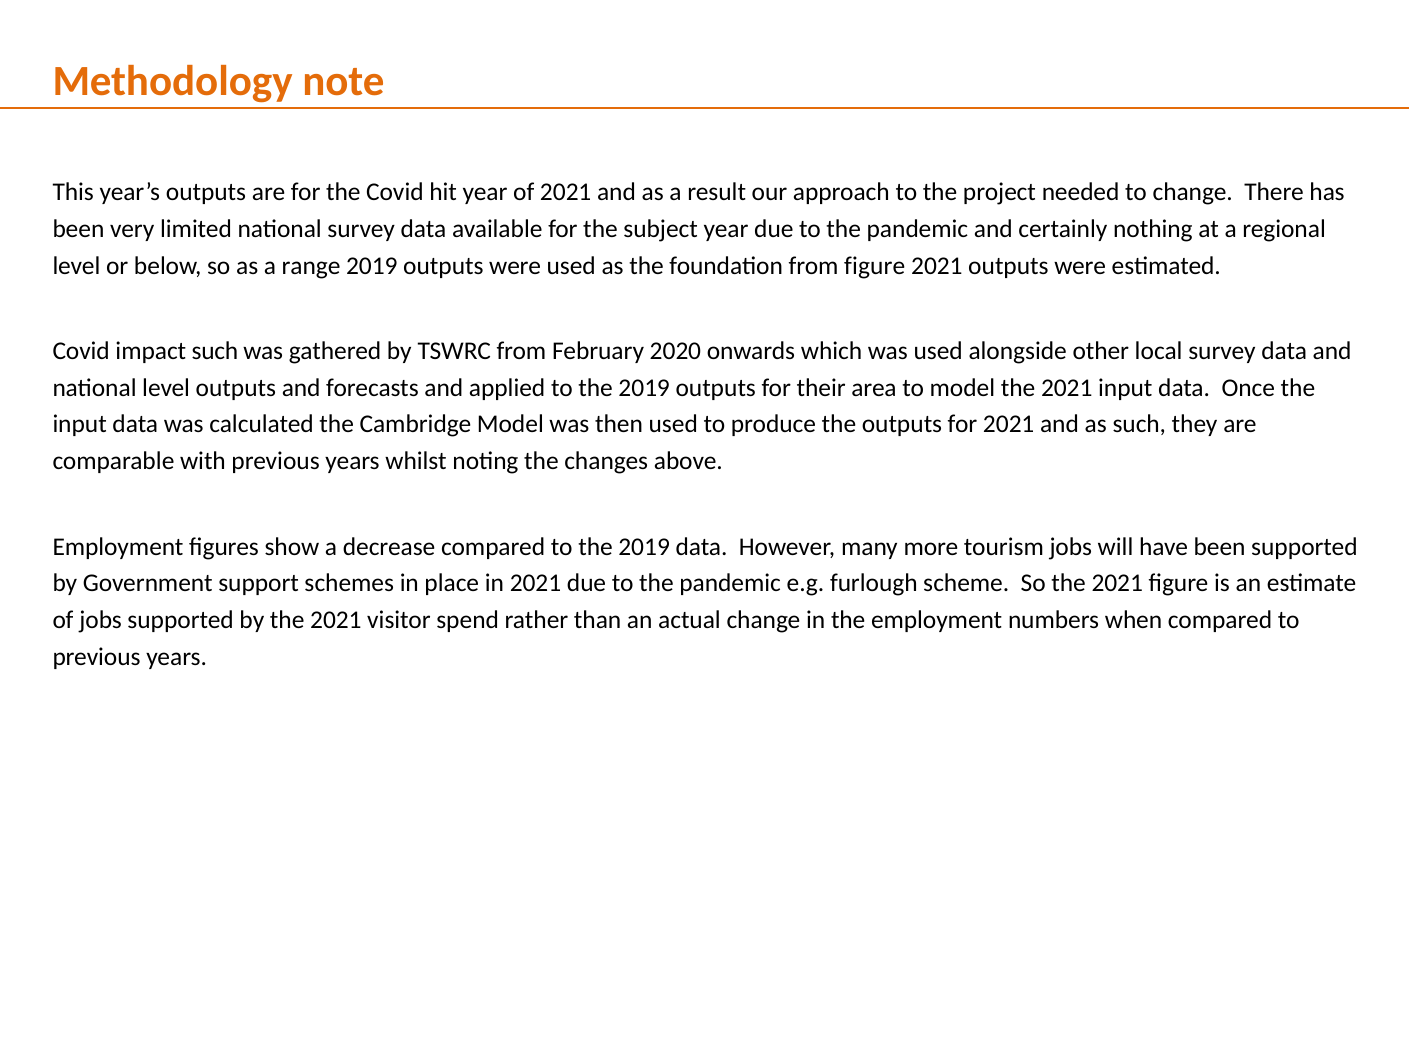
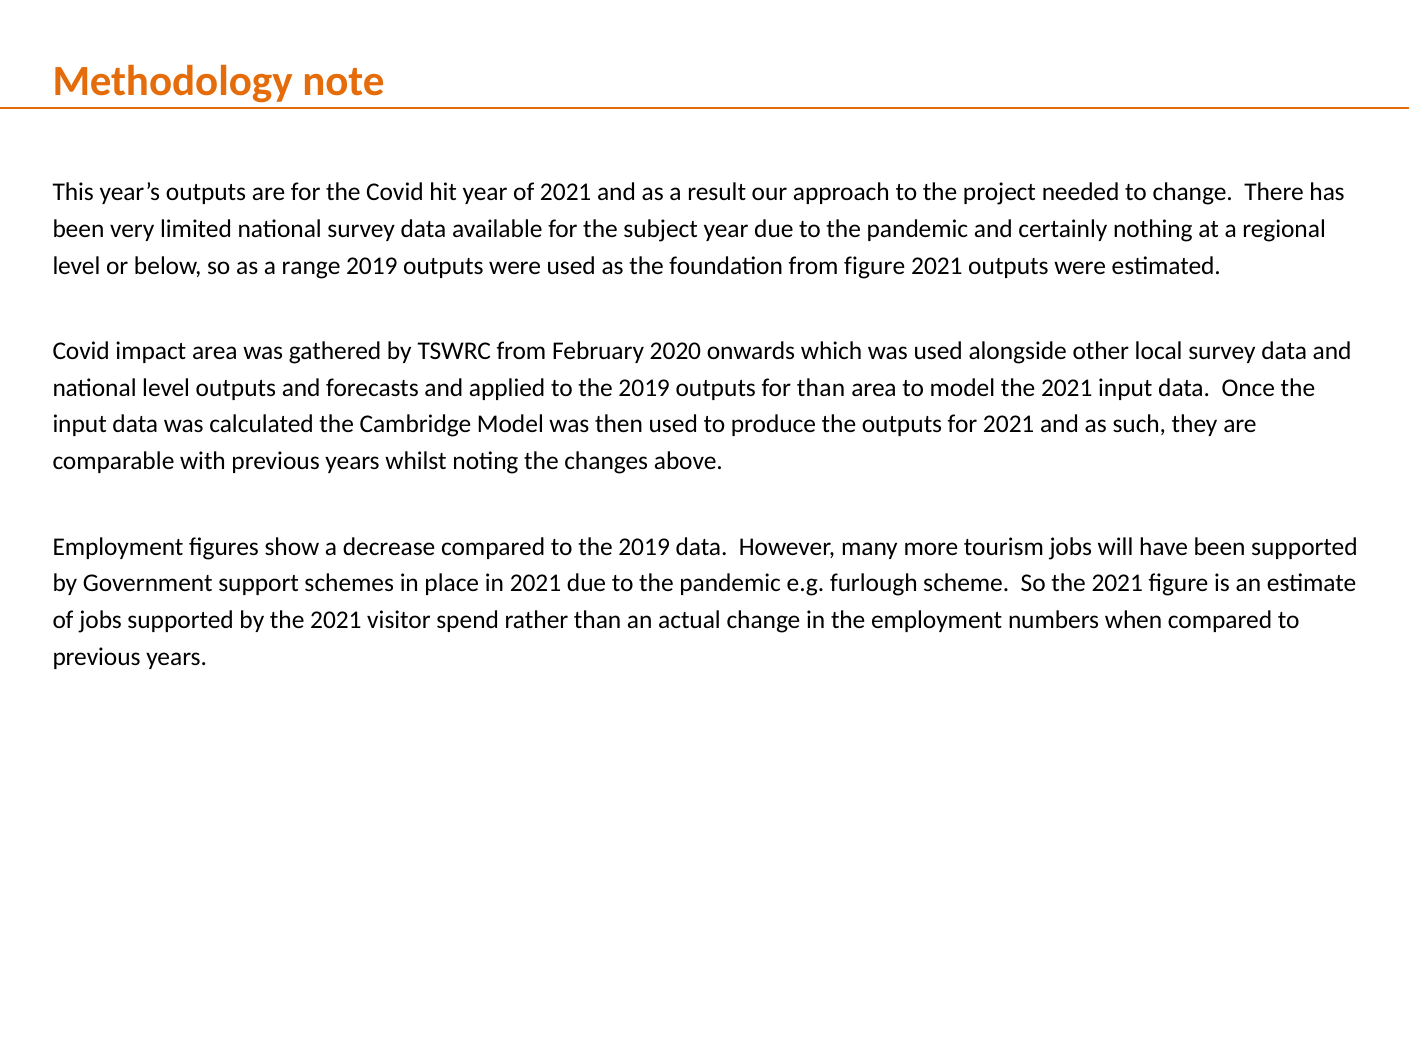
impact such: such -> area (215, 351)
for their: their -> than (821, 388)
